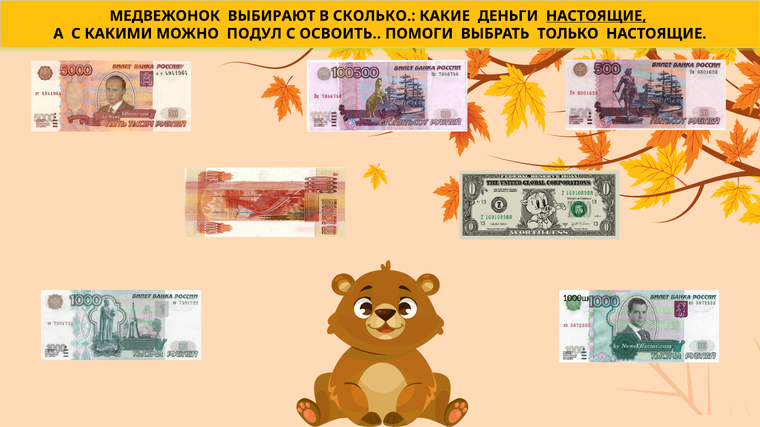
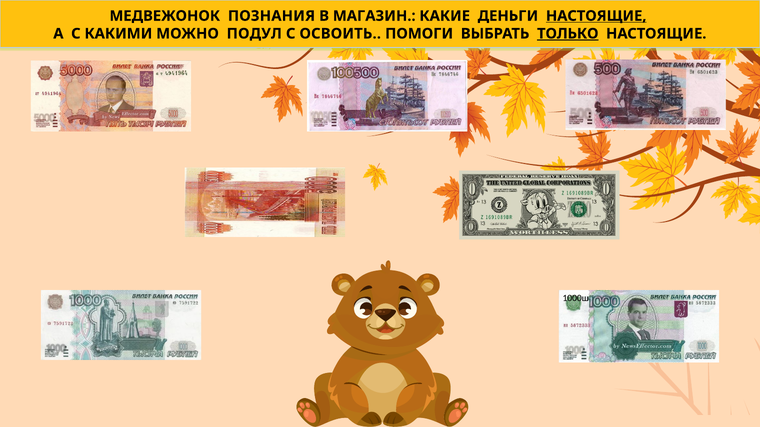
ВЫБИРАЮТ: ВЫБИРАЮТ -> ПОЗНАНИЯ (271, 16)
СКОЛЬКО: СКОЛЬКО -> МАГАЗИН (374, 16)
ТОЛЬКО underline: none -> present (568, 34)
